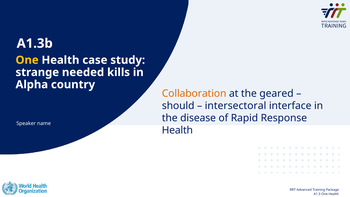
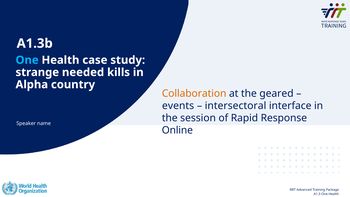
One colour: yellow -> light blue (27, 60)
should: should -> events (178, 106)
disease: disease -> session (198, 118)
Health: Health -> Online (177, 130)
